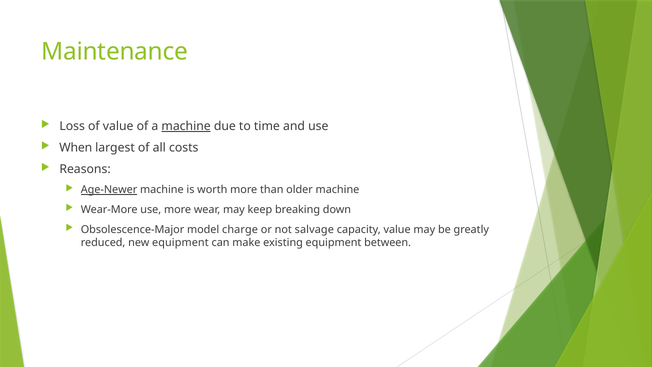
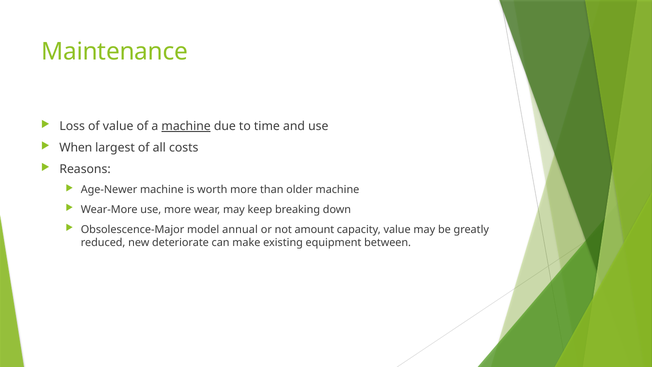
Age-Newer underline: present -> none (109, 190)
charge: charge -> annual (240, 229)
salvage: salvage -> amount (314, 229)
new equipment: equipment -> deteriorate (180, 242)
